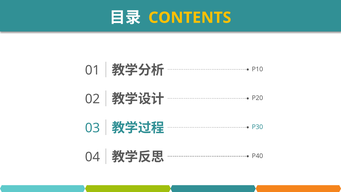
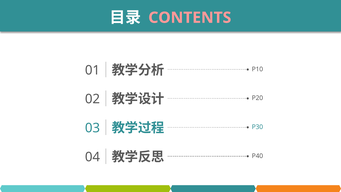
CONTENTS colour: yellow -> pink (190, 18)
